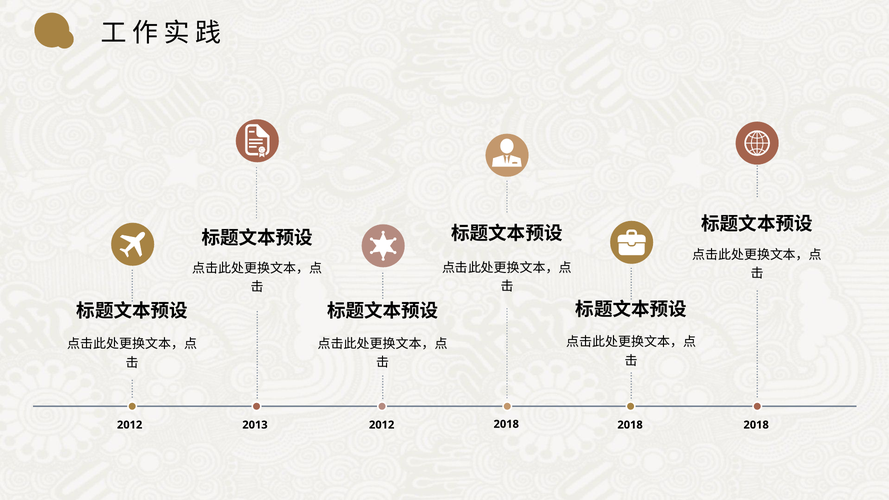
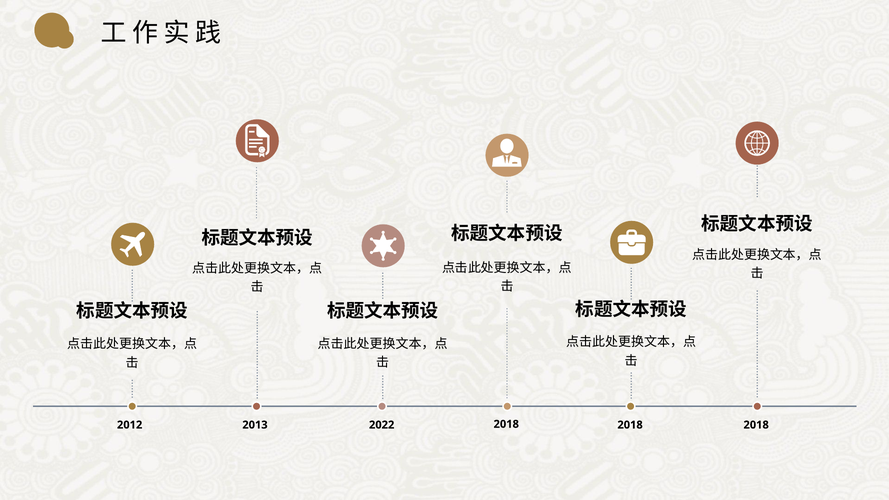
2012: 2012 -> 2022 (382, 425)
